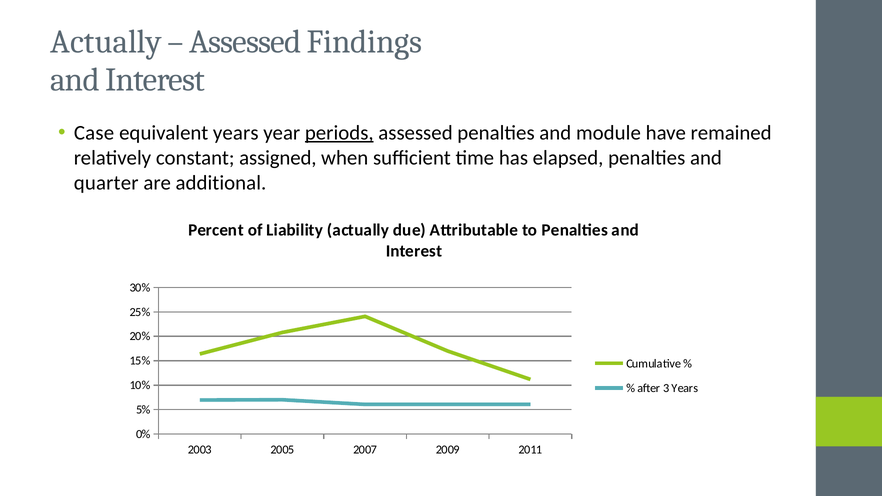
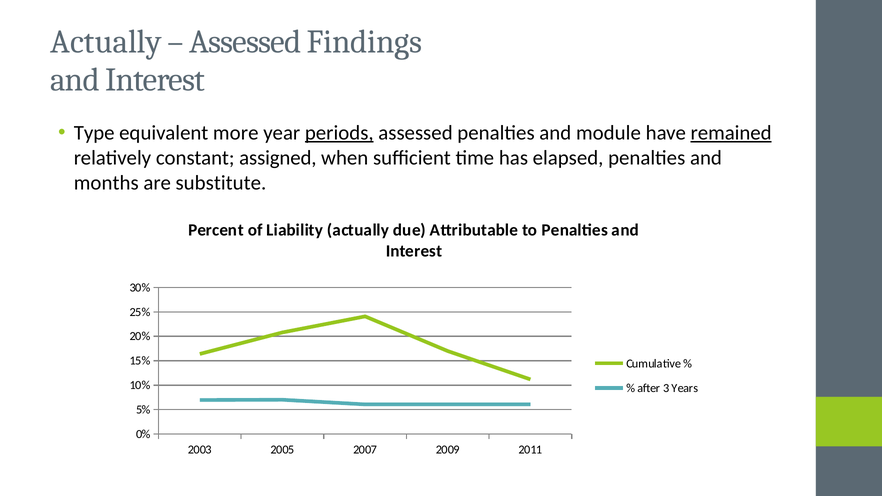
Case: Case -> Type (94, 133)
equivalent years: years -> more (236, 133)
remained underline: none -> present (731, 133)
quarter: quarter -> months (106, 183)
additional: additional -> substitute (221, 183)
